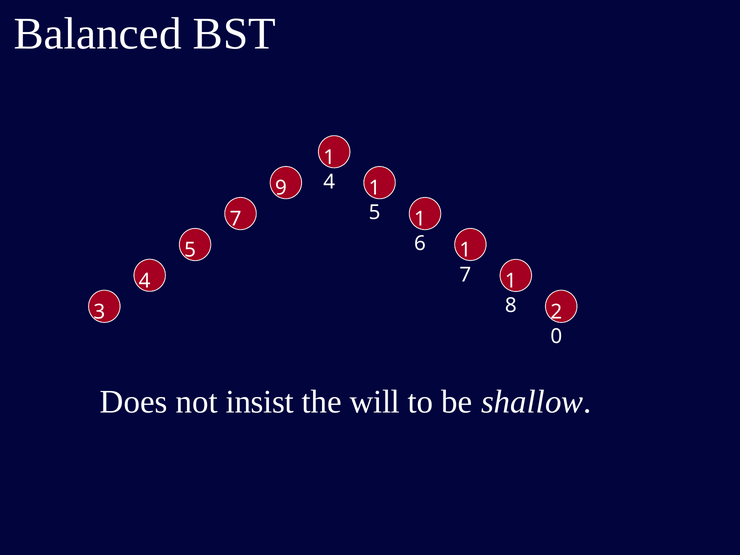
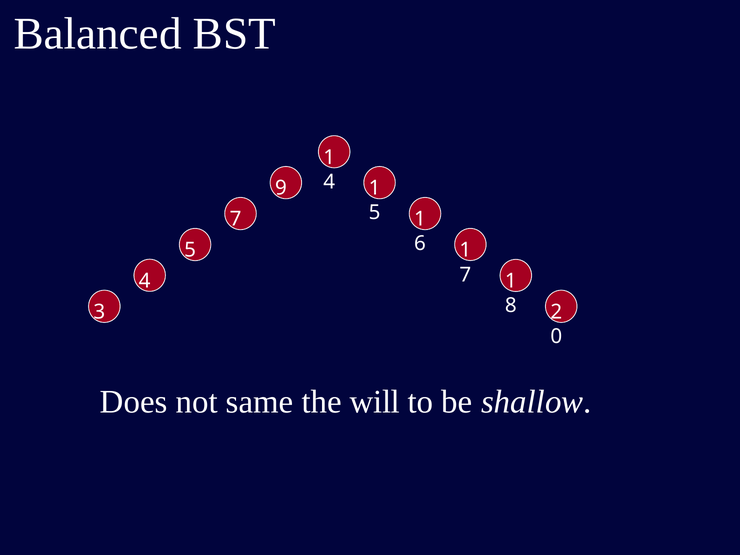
insist: insist -> same (260, 402)
